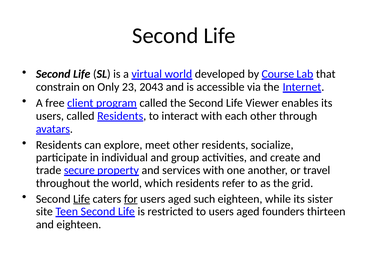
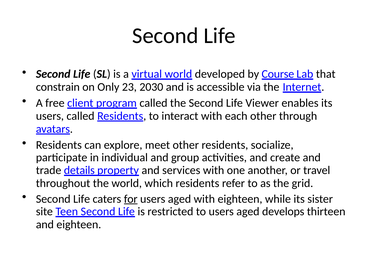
2043: 2043 -> 2030 (151, 87)
secure: secure -> details (79, 170)
Life underline: present -> none (82, 199)
aged such: such -> with (204, 199)
founders: founders -> develops (283, 212)
